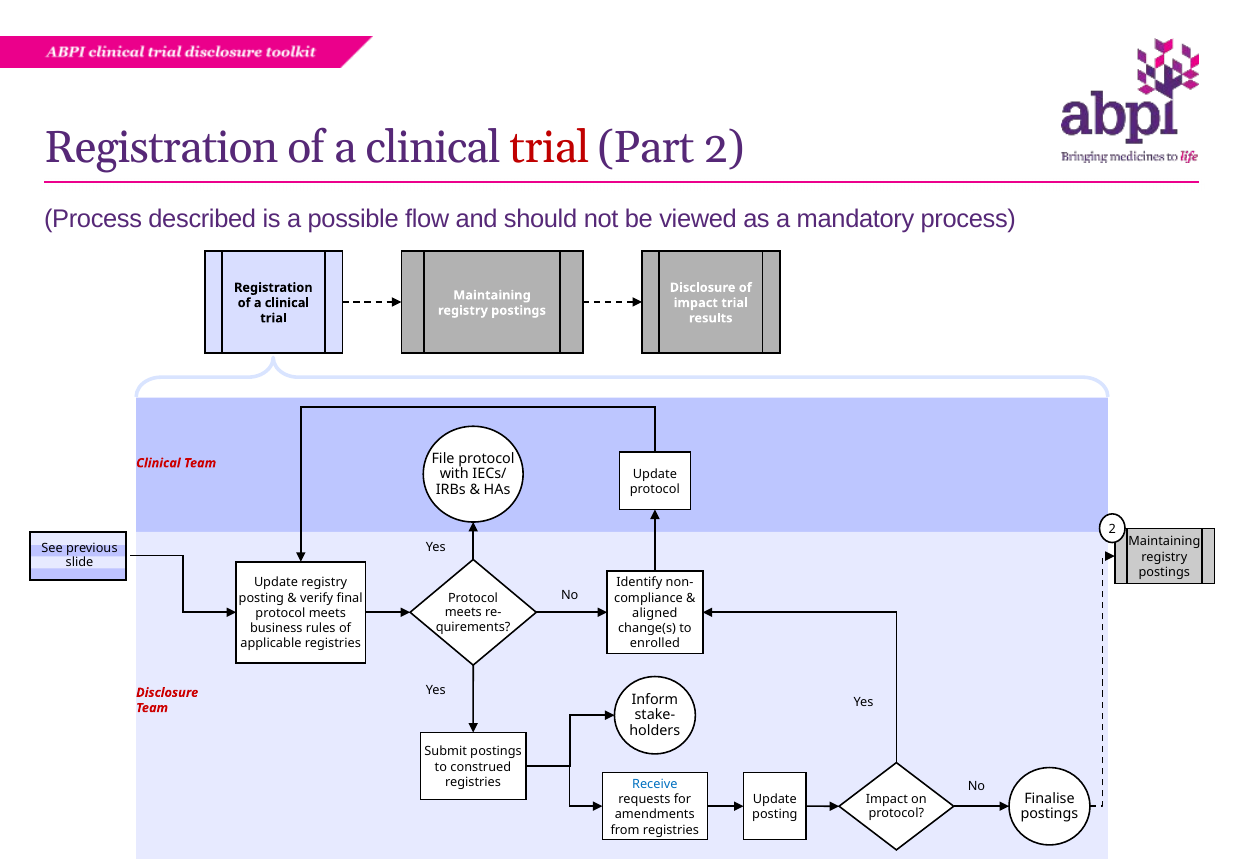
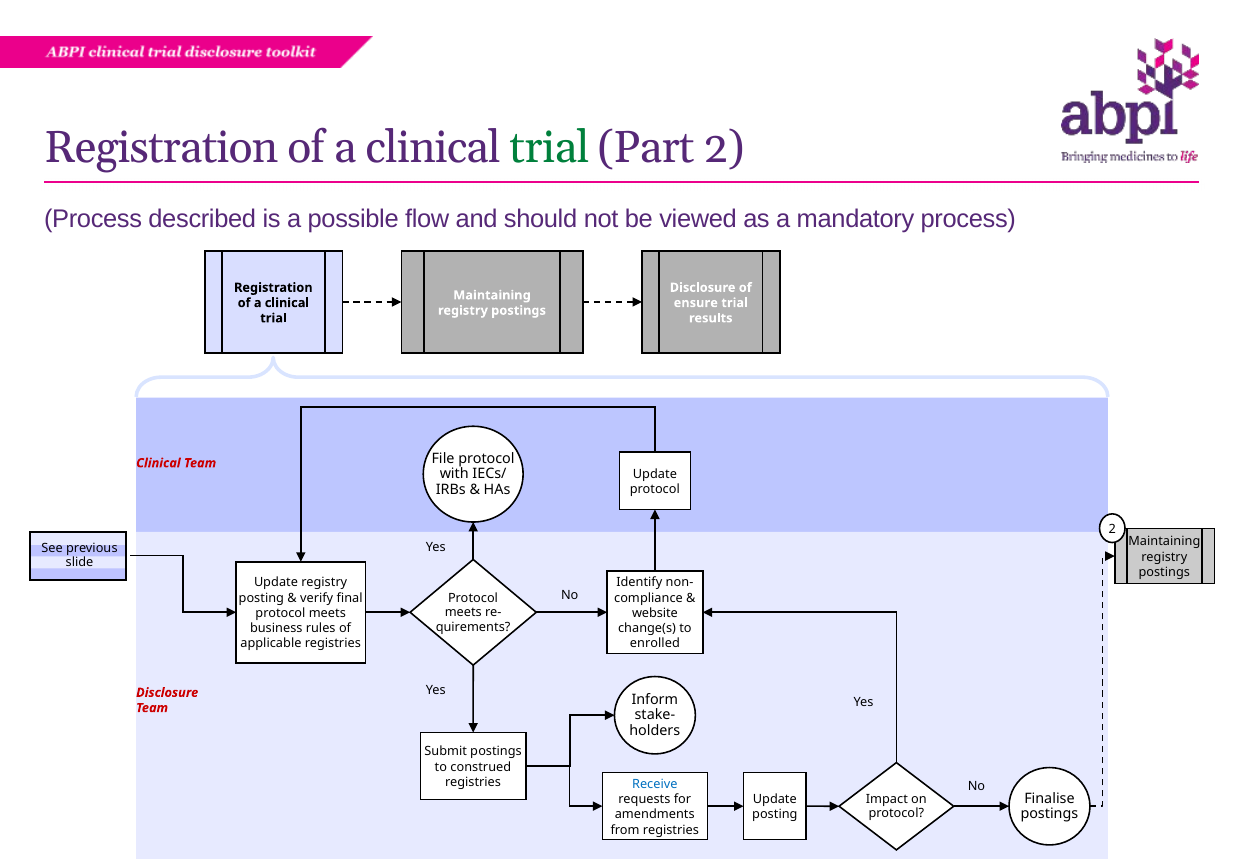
trial colour: red -> green (549, 148)
impact: impact -> ensure (696, 303)
aligned: aligned -> website (655, 613)
